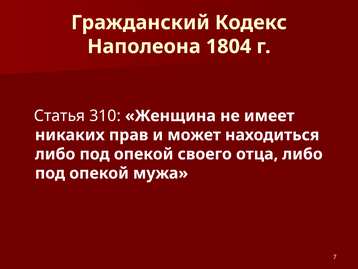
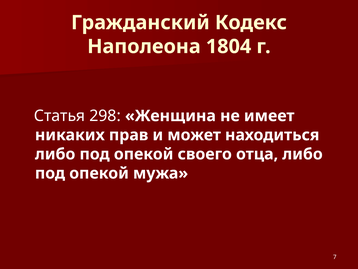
310: 310 -> 298 (105, 116)
